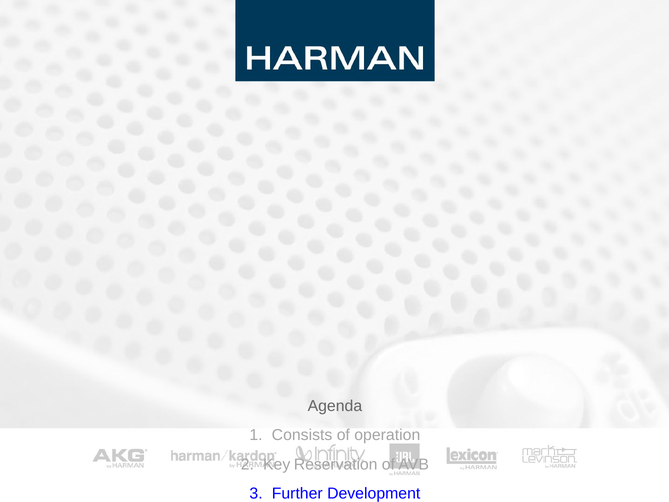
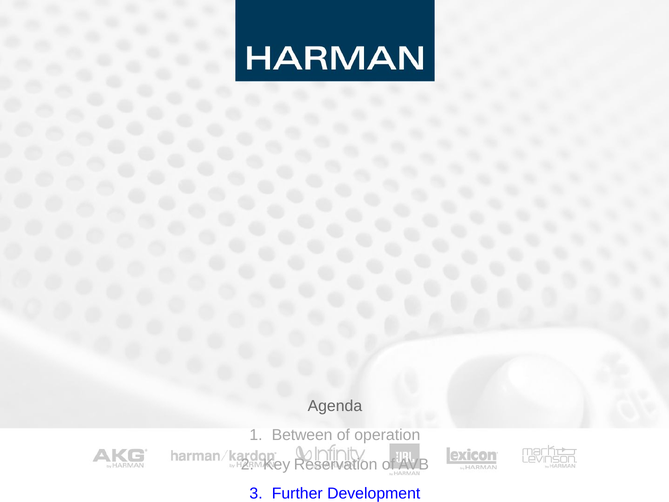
Consists: Consists -> Between (302, 435)
